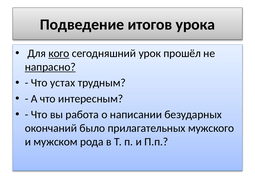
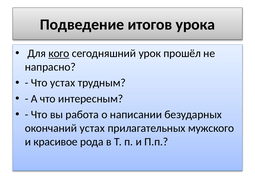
напрасно underline: present -> none (50, 67)
окончаний было: было -> устах (92, 128)
мужском: мужском -> красивое (56, 142)
